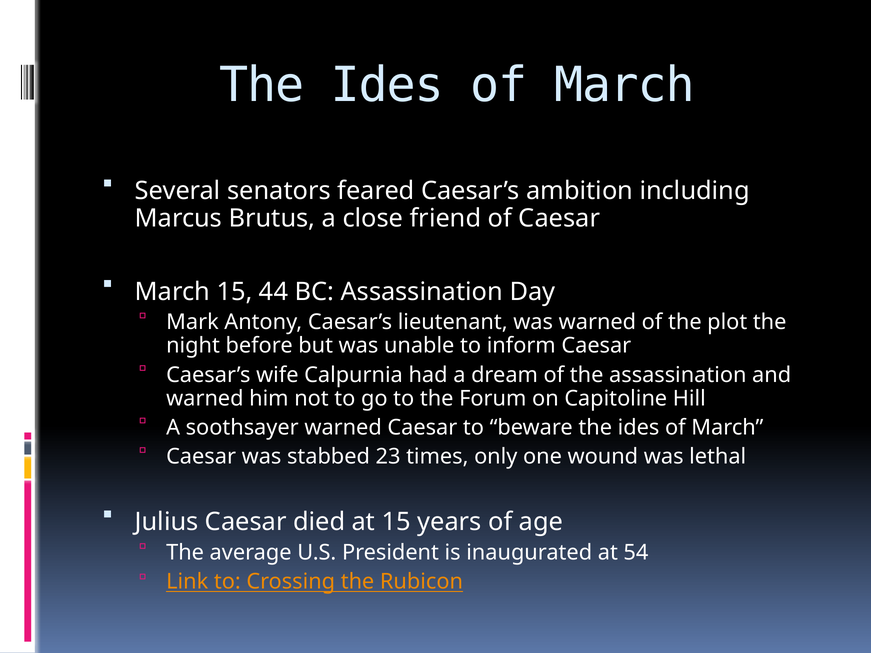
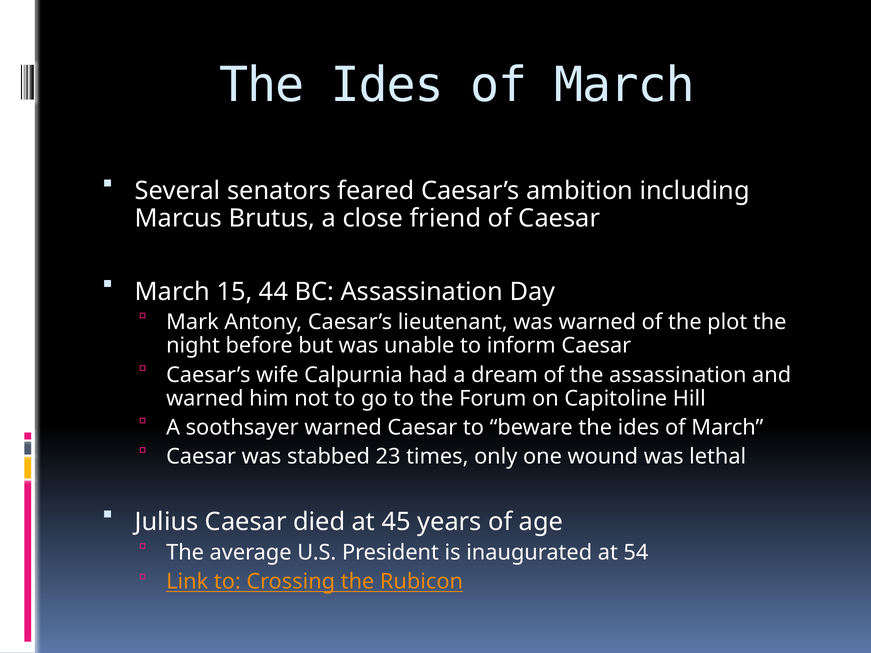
at 15: 15 -> 45 (396, 522)
